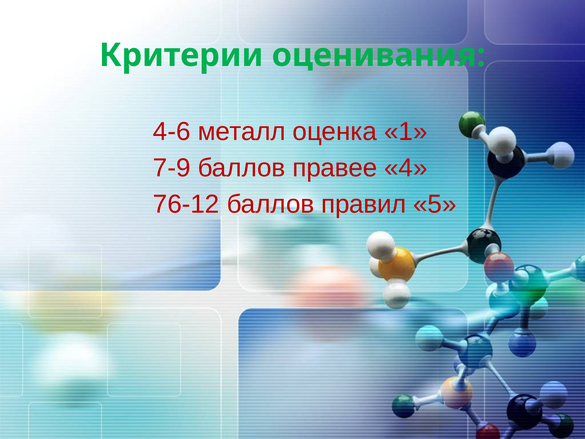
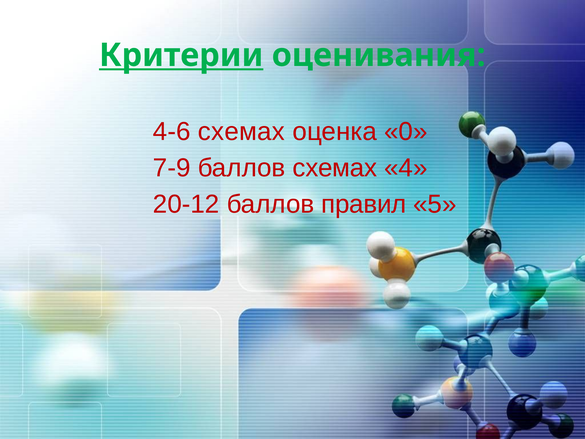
Критерии underline: none -> present (181, 55)
4-6 металл: металл -> схемах (241, 131)
1: 1 -> 0 (406, 131)
баллов правее: правее -> схемах (335, 168)
76-12: 76-12 -> 20-12 (186, 204)
